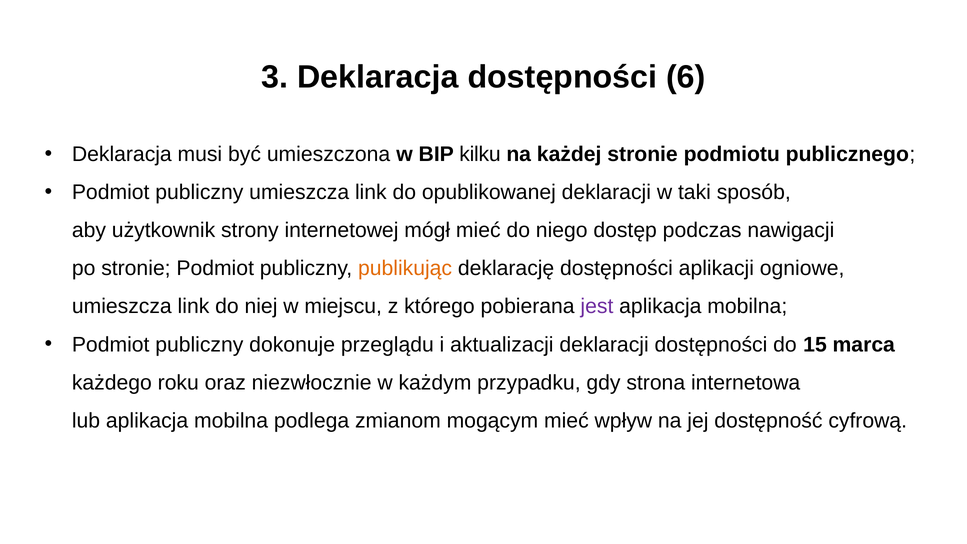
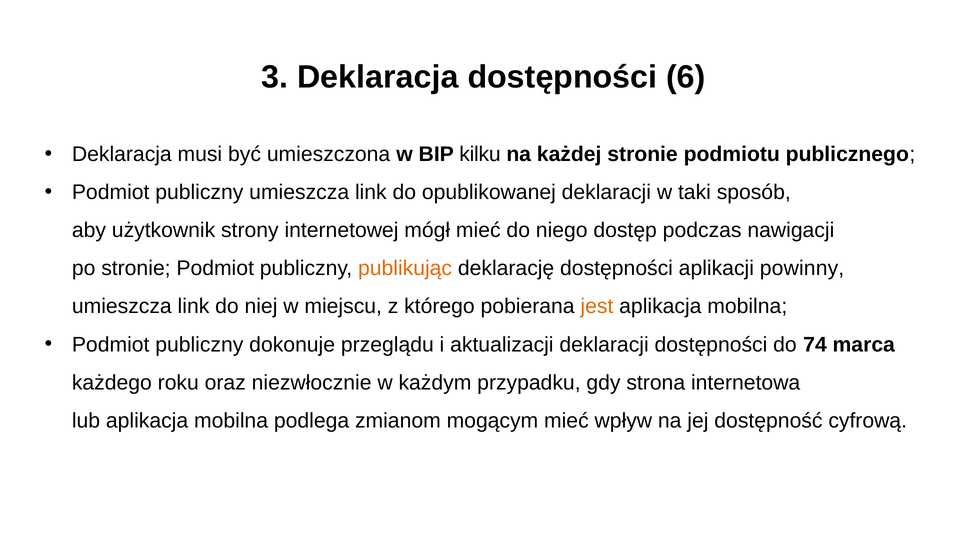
ogniowe: ogniowe -> powinny (802, 268)
jest colour: purple -> orange (597, 306)
15: 15 -> 74 (815, 345)
